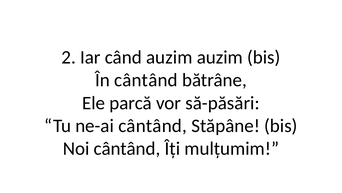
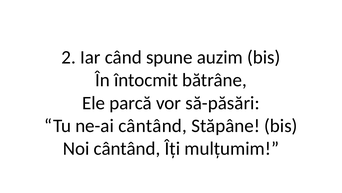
când auzim: auzim -> spune (169, 57)
În cântând: cântând -> întocmit (146, 80)
